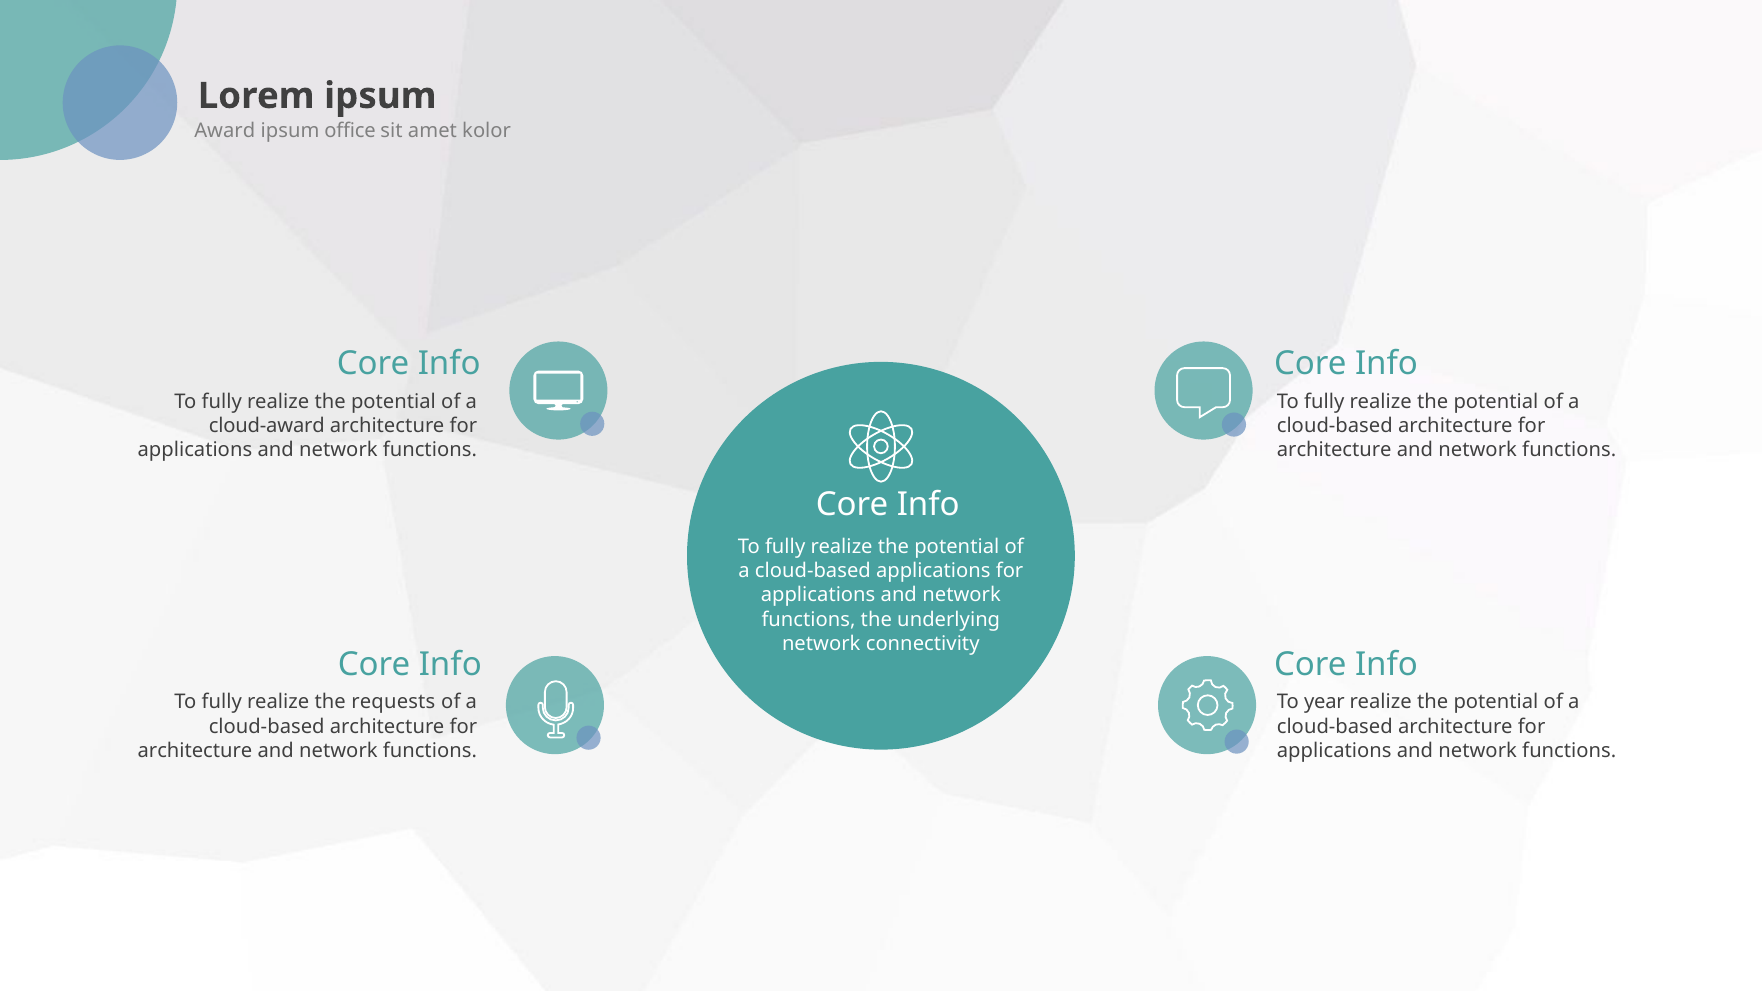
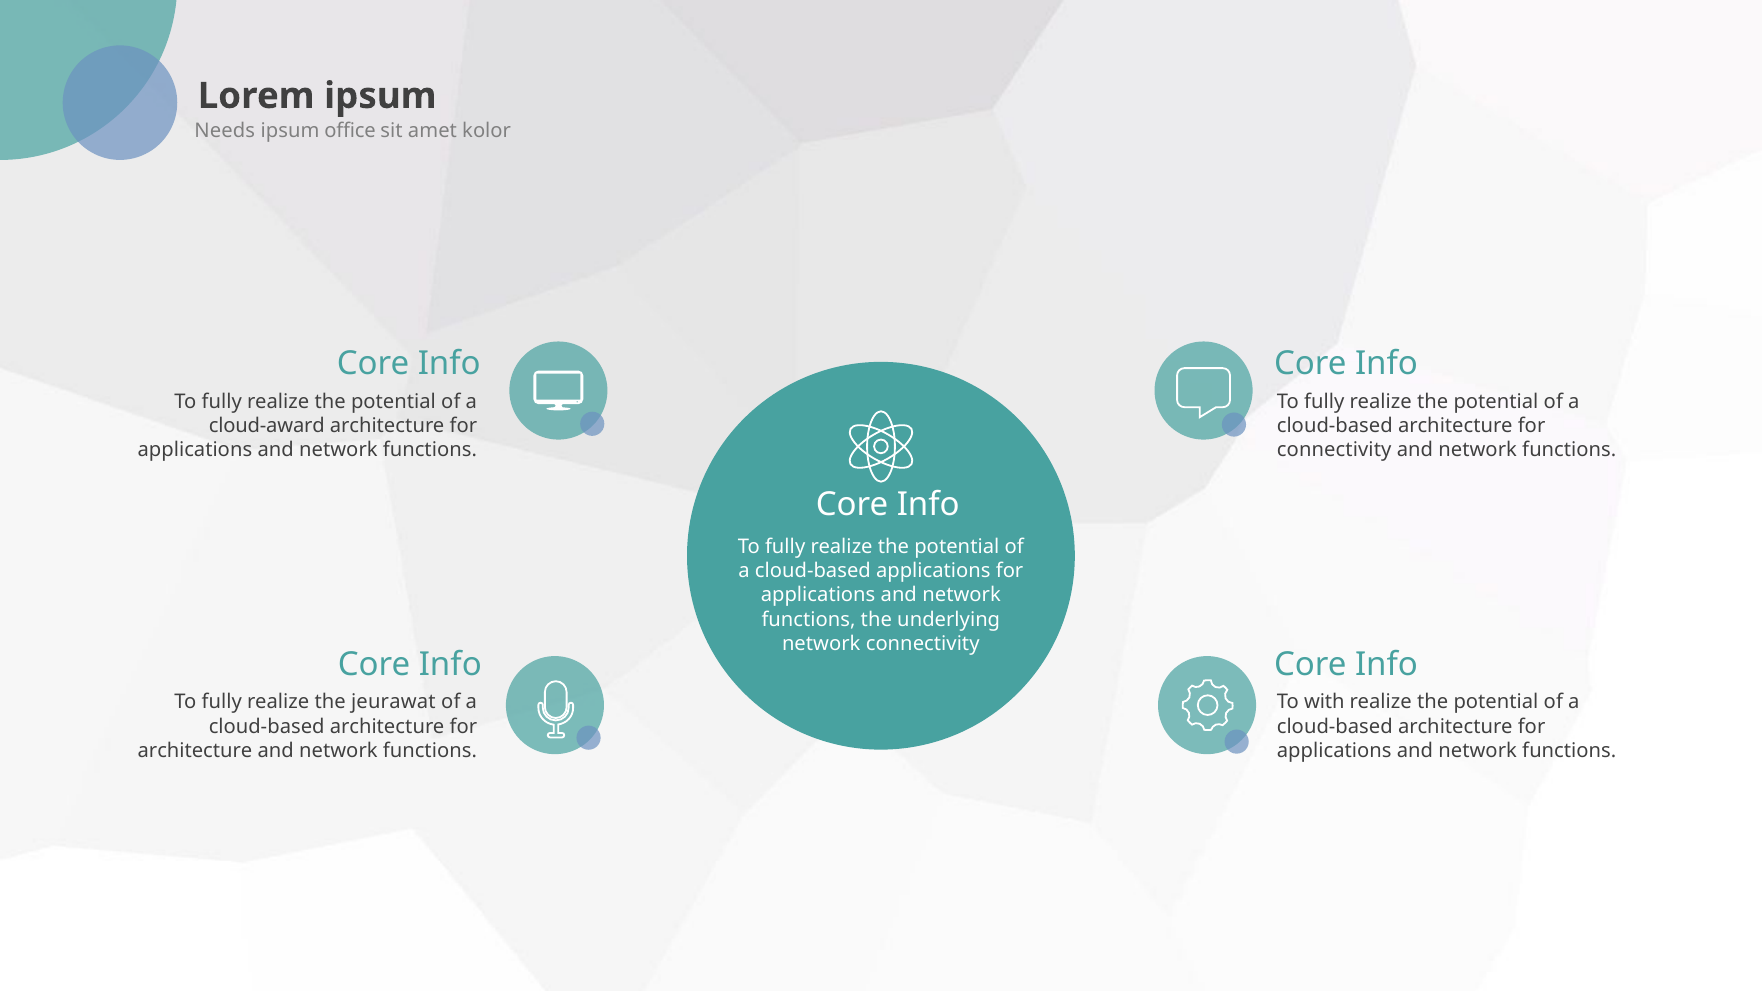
Award: Award -> Needs (225, 131)
architecture: architecture -> connectivity (1334, 450)
requests: requests -> jeurawat (393, 702)
year: year -> with (1324, 702)
